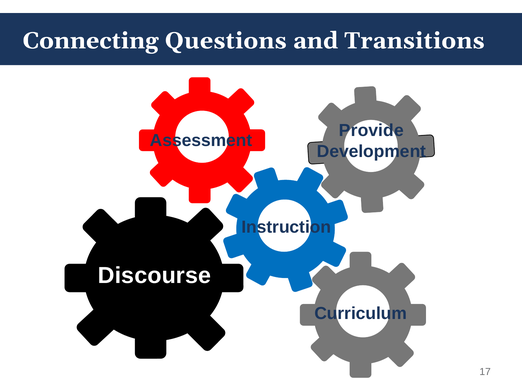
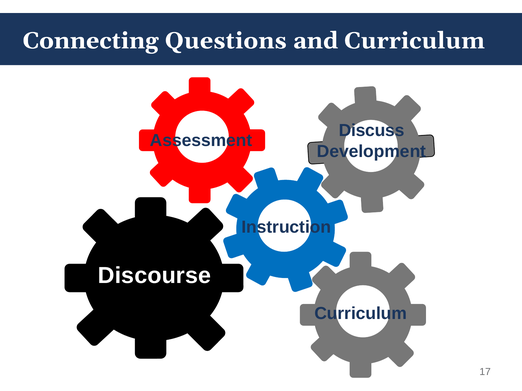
and Transitions: Transitions -> Curriculum (414, 41)
Provide: Provide -> Discuss (372, 131)
